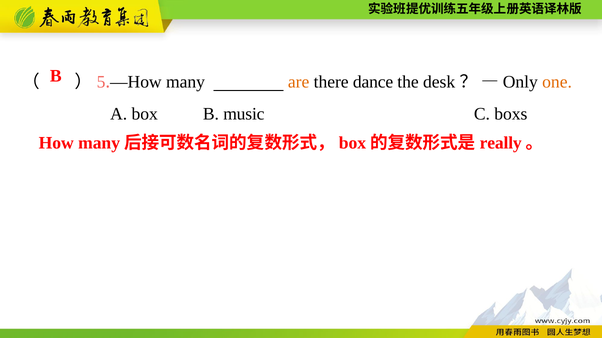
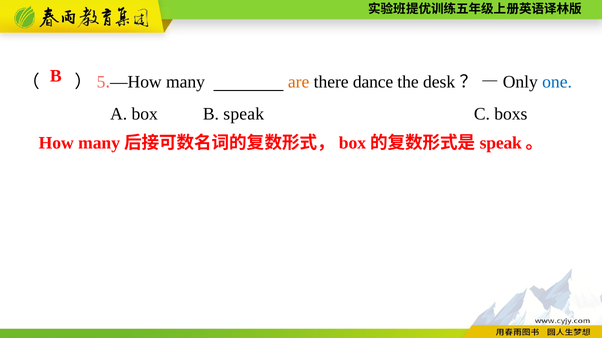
one colour: orange -> blue (557, 82)
B music: music -> speak (244, 114)
really: really -> speak (501, 143)
